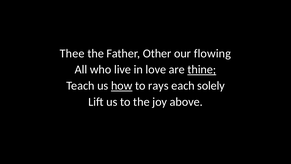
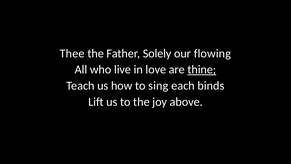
Other: Other -> Solely (157, 53)
how underline: present -> none (122, 86)
rays: rays -> sing (158, 86)
solely: solely -> binds (211, 86)
